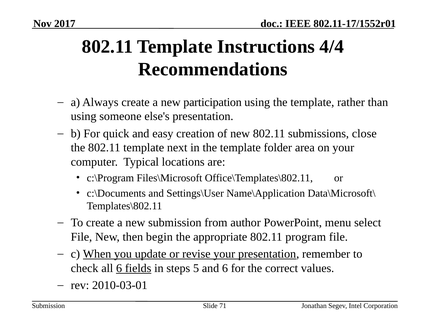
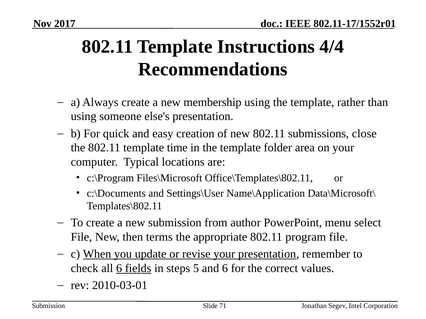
participation: participation -> membership (213, 102)
next: next -> time (177, 148)
begin: begin -> terms (159, 237)
